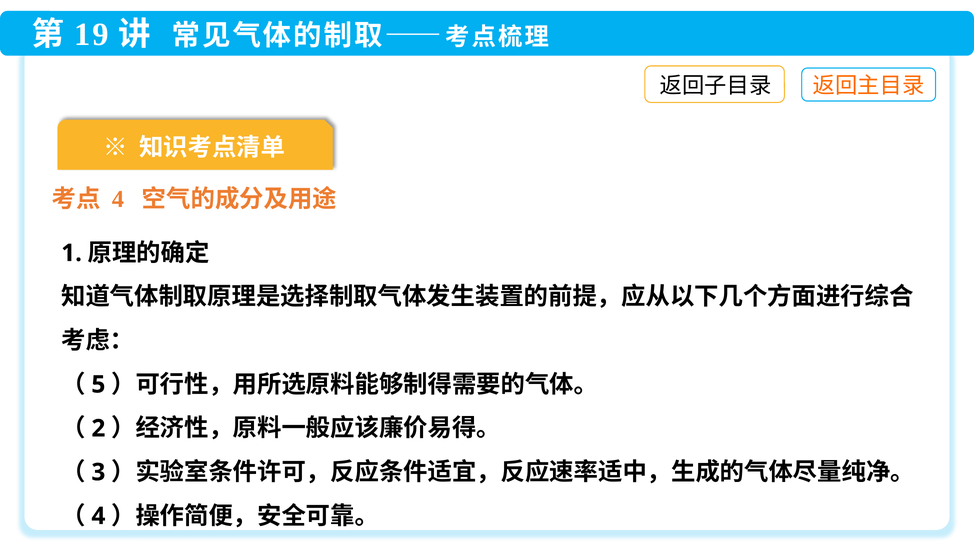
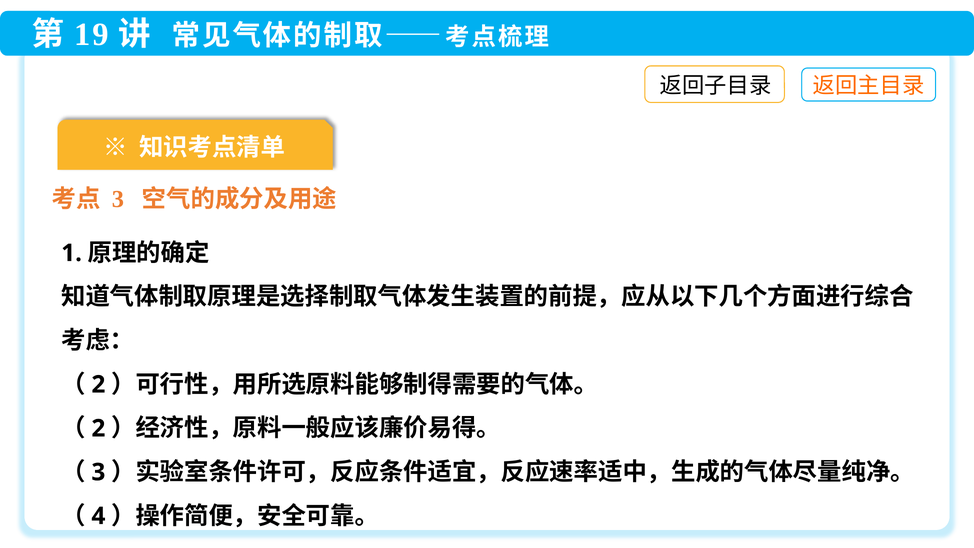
4: 4 -> 3 (118, 199)
5: 5 -> 2 (98, 384)
